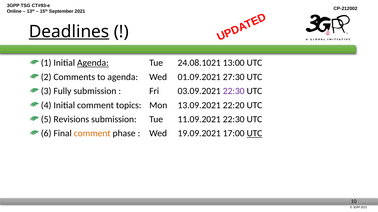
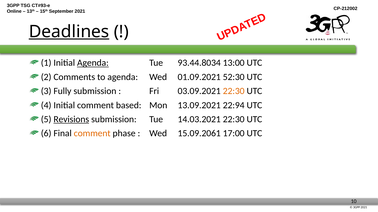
24.08.1021: 24.08.1021 -> 93.44.8034 (199, 63)
27:30: 27:30 -> 52:30 (234, 77)
22:30 colour: purple -> orange (234, 91)
topics: topics -> based (129, 105)
22:20: 22:20 -> 22:94 (234, 105)
Revisions underline: none -> present (71, 120)
11.09.2021: 11.09.2021 -> 14.03.2021 (199, 120)
19.09.2021: 19.09.2021 -> 15.09.2061 (199, 134)
UTC underline: present -> none (254, 134)
